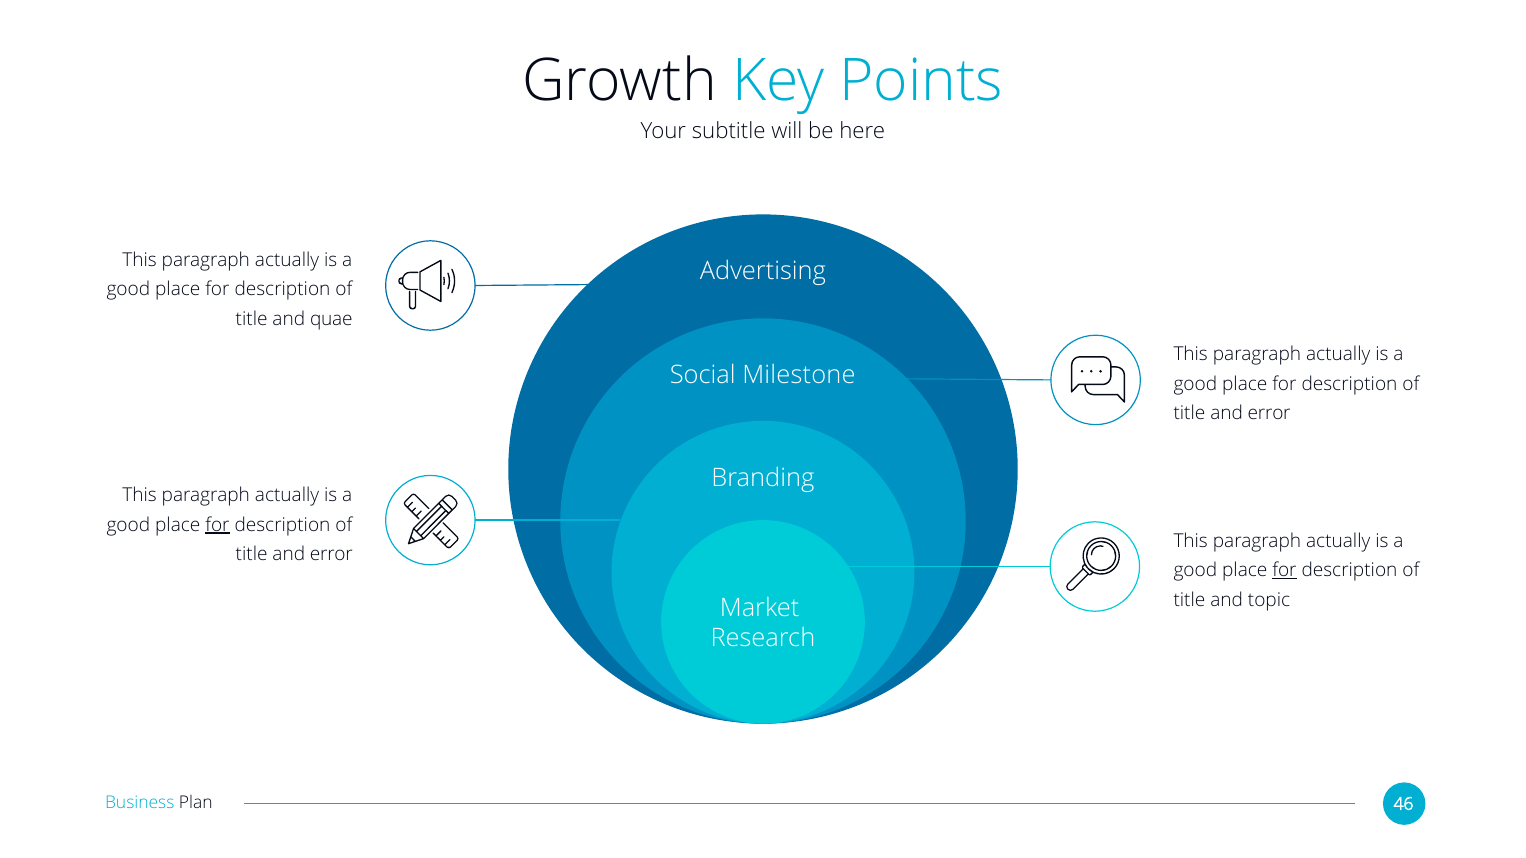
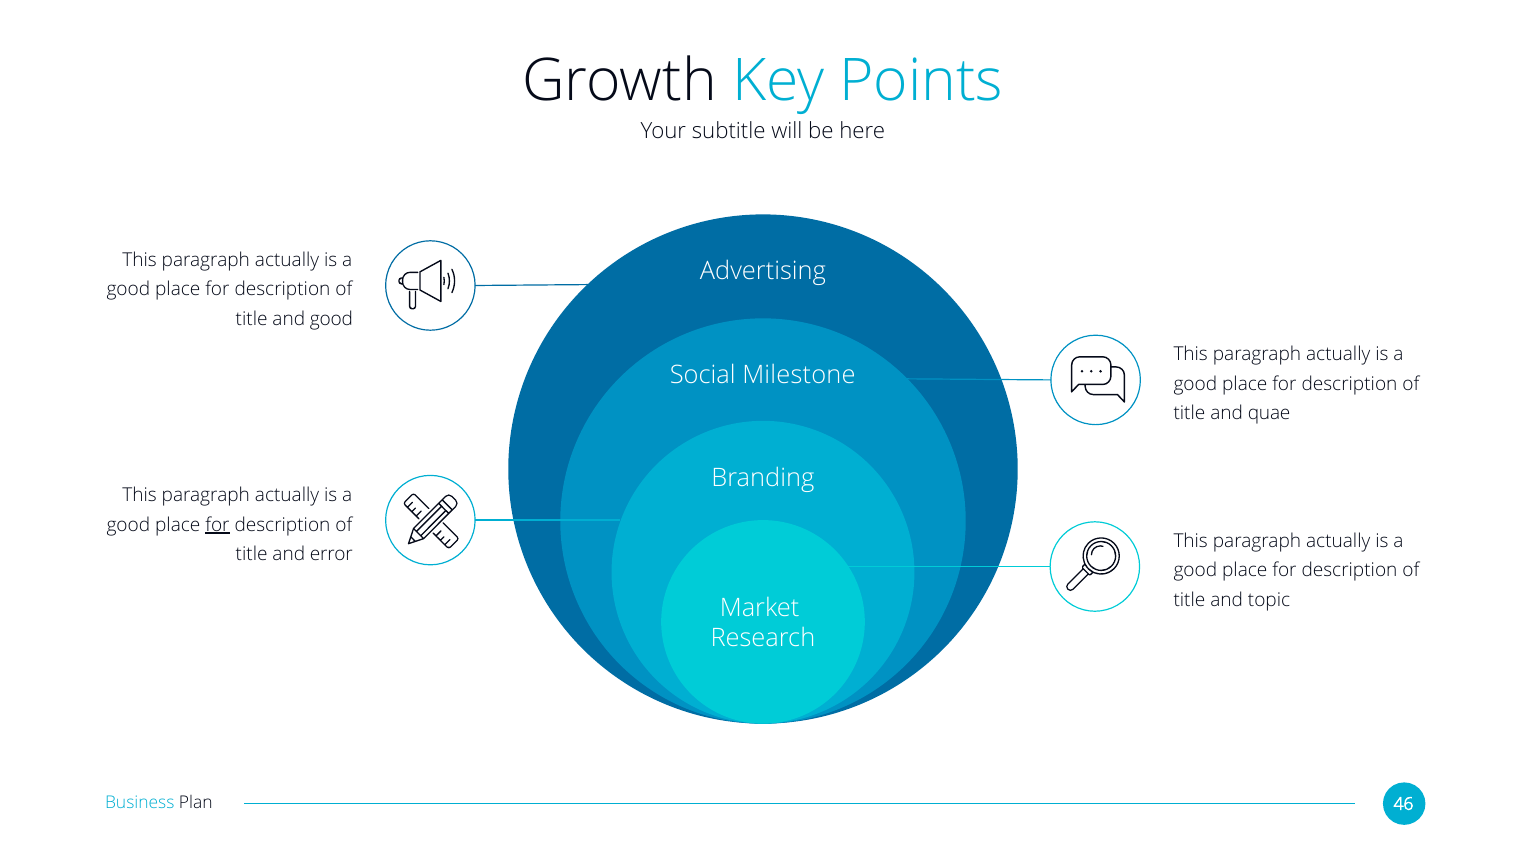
and quae: quae -> good (331, 319)
error: error -> quae (1269, 414)
for underline: present -> none (1284, 571)
